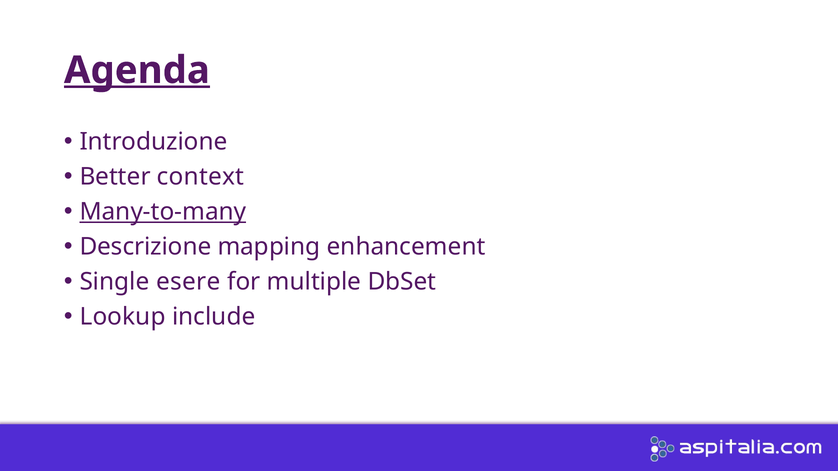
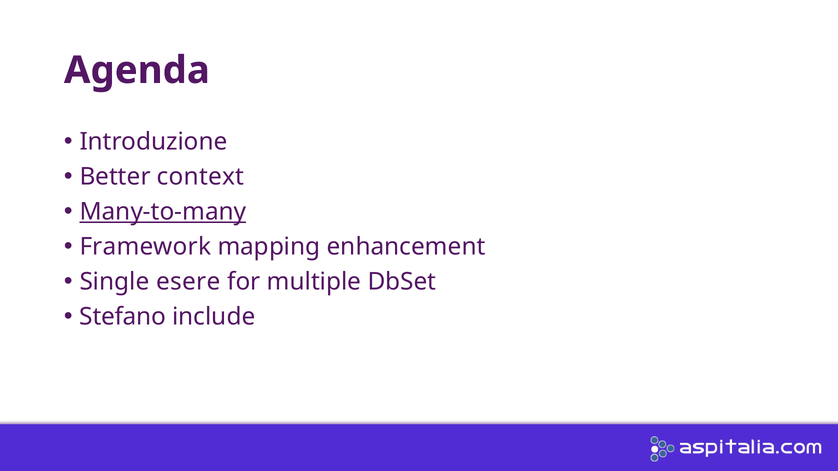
Agenda underline: present -> none (137, 70)
Descrizione: Descrizione -> Framework (145, 247)
Lookup: Lookup -> Stefano (123, 317)
